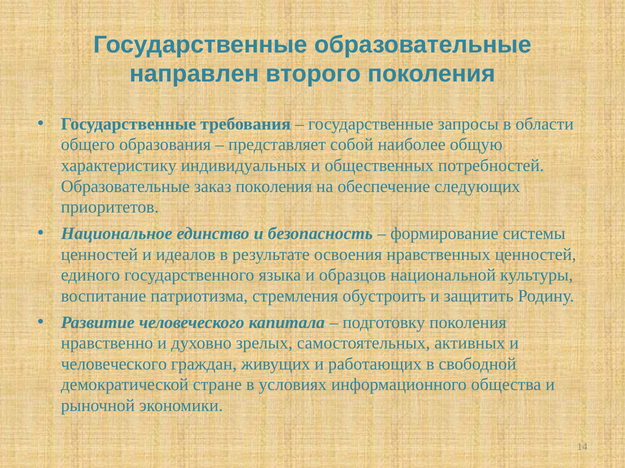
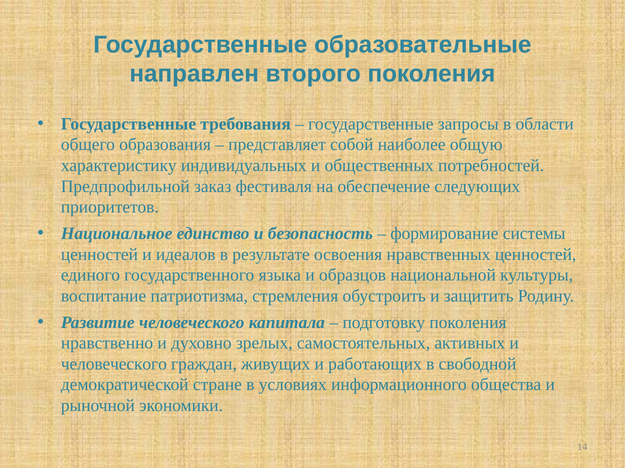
Образовательные: Образовательные -> Предпрофильной (125, 187)
заказ поколения: поколения -> фестиваля (274, 187)
